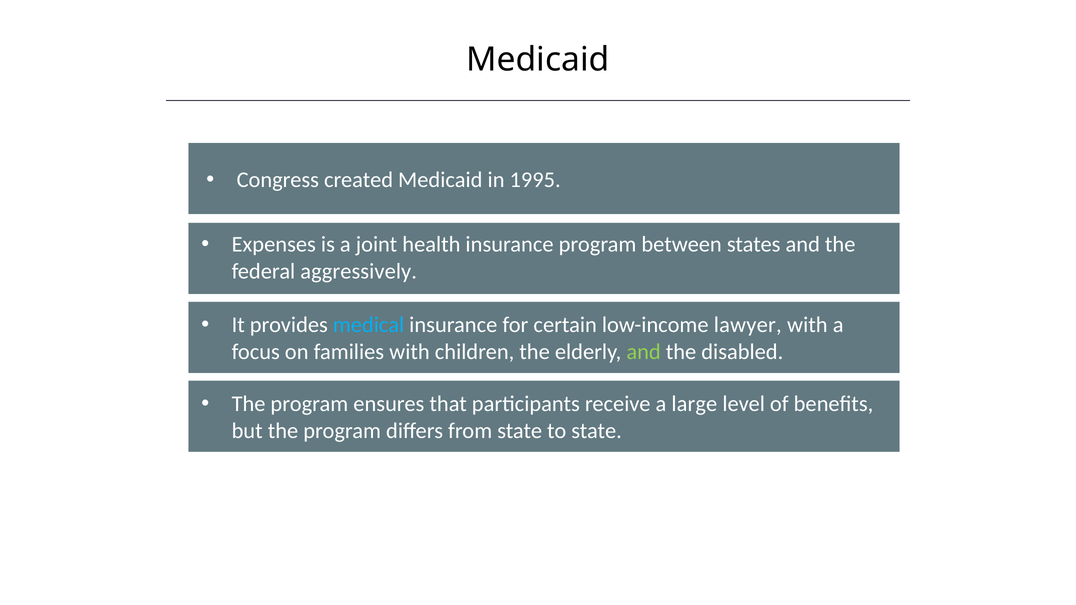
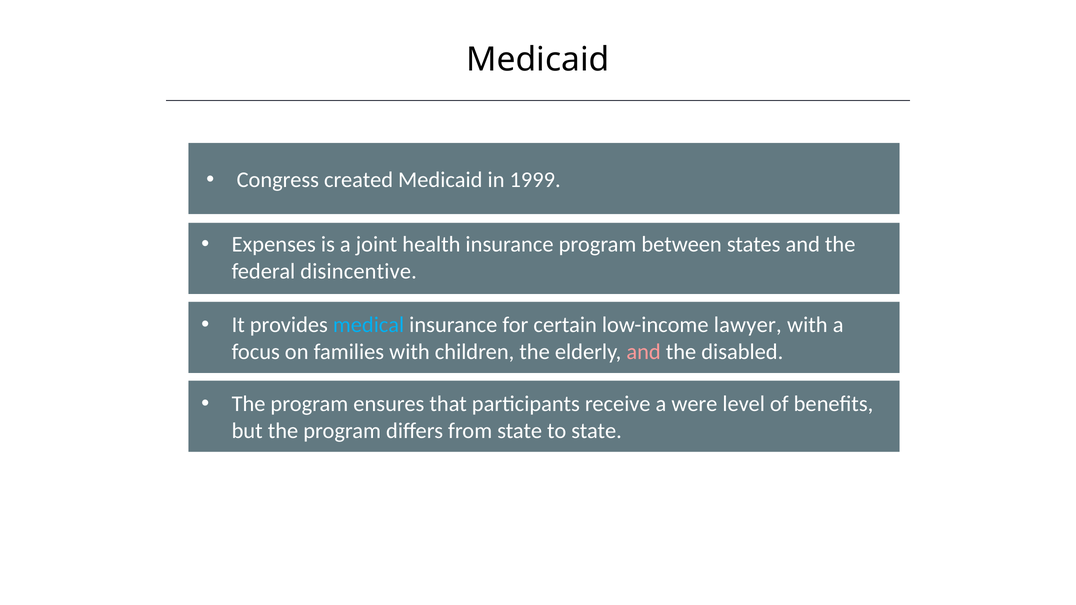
1995: 1995 -> 1999 (535, 180)
aggressively: aggressively -> disincentive (359, 272)
and colour: light green -> pink (644, 352)
large: large -> were (694, 404)
